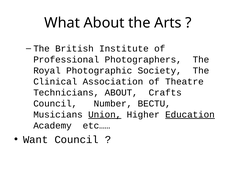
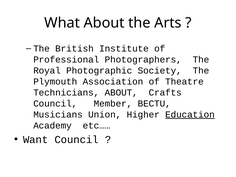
Clinical: Clinical -> Plymouth (55, 82)
Number: Number -> Member (113, 104)
Union underline: present -> none (105, 115)
